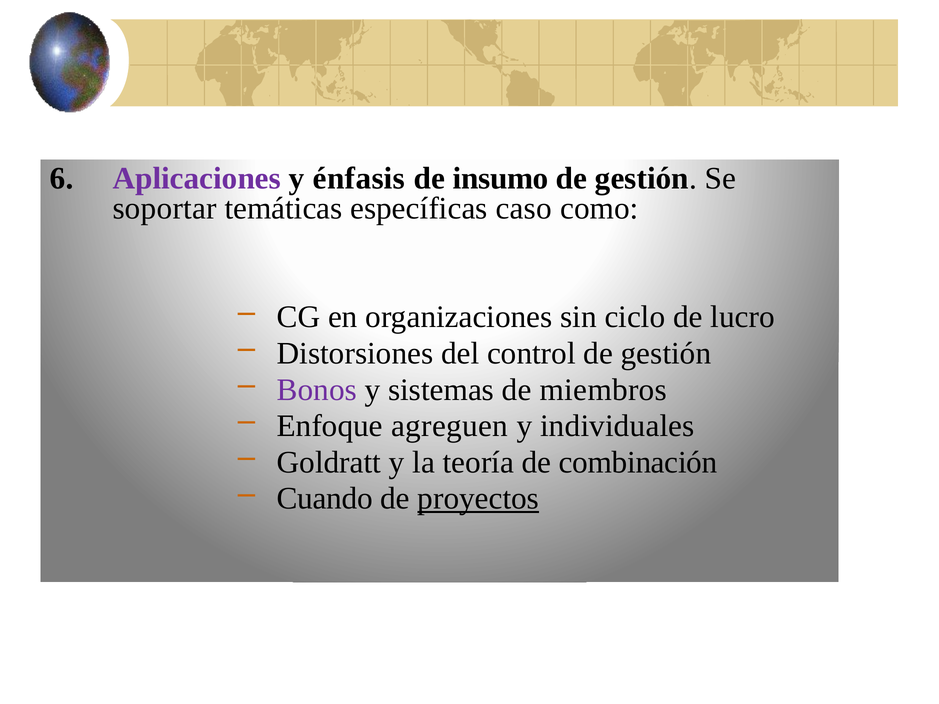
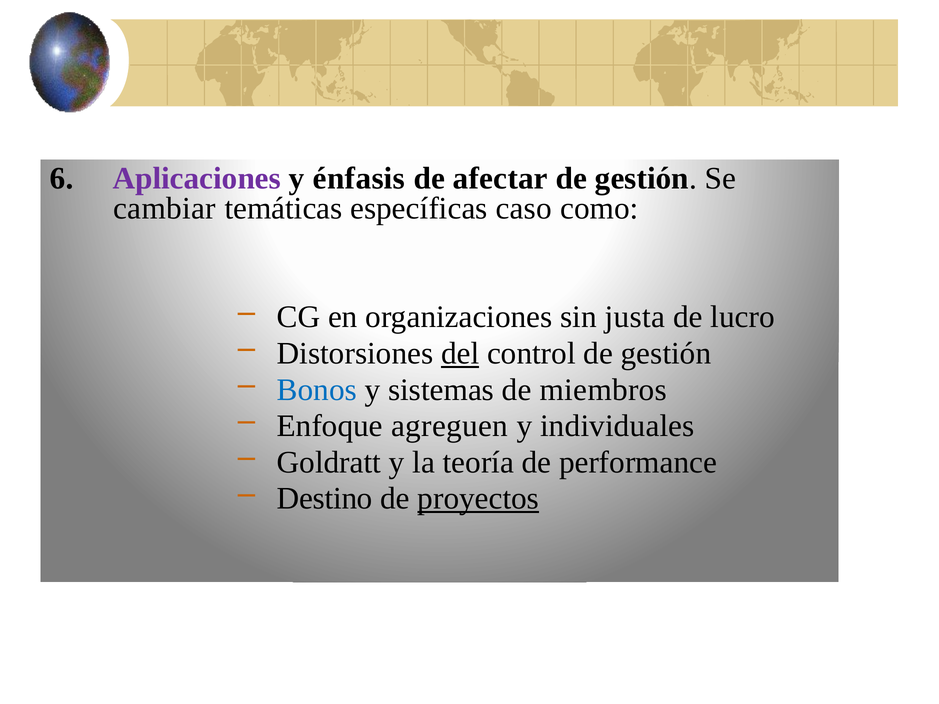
insumo: insumo -> afectar (500, 178)
soportar: soportar -> cambiar (164, 208)
ciclo: ciclo -> justa (635, 317)
del underline: none -> present (460, 354)
Bonos colour: purple -> blue (317, 390)
combinación: combinación -> performance (638, 462)
Cuando: Cuando -> Destino (325, 499)
